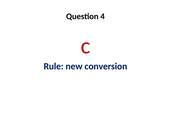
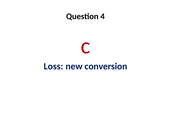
Rule: Rule -> Loss (54, 66)
